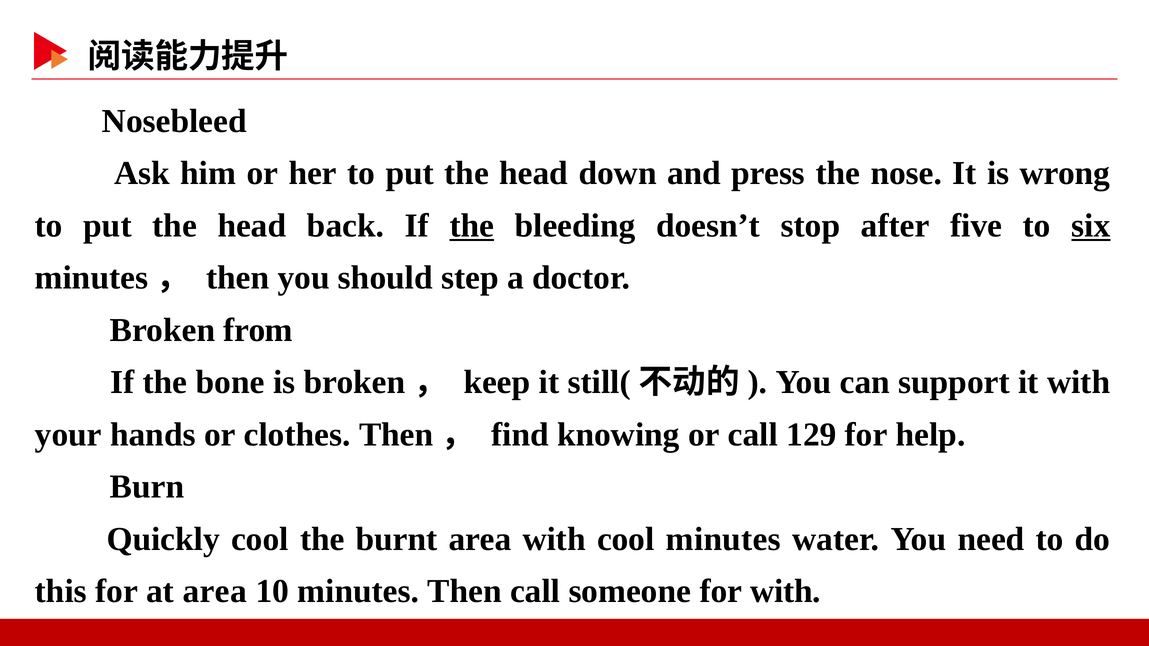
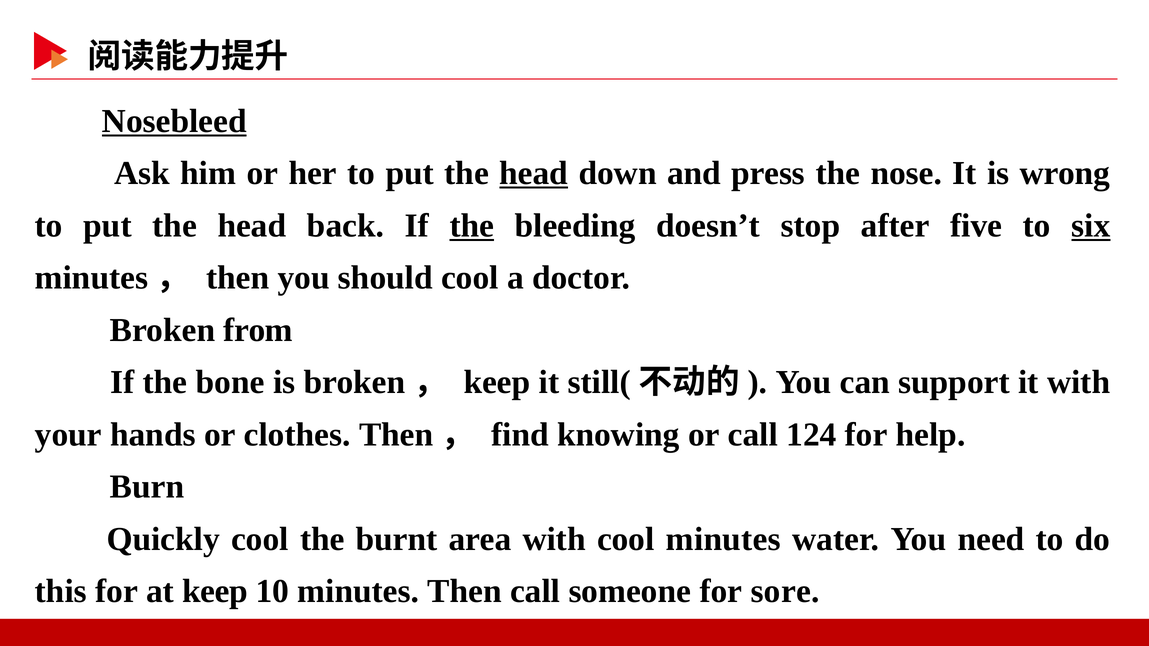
Nosebleed underline: none -> present (174, 121)
head underline: none -> present (534, 173)
should step: step -> cool (470, 278)
129: 129 -> 124 (811, 435)
at area: area -> keep (215, 592)
for with: with -> sore (785, 592)
